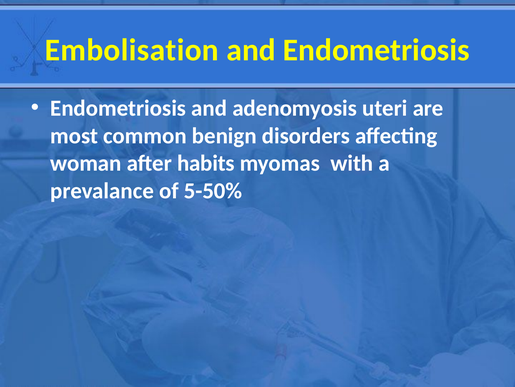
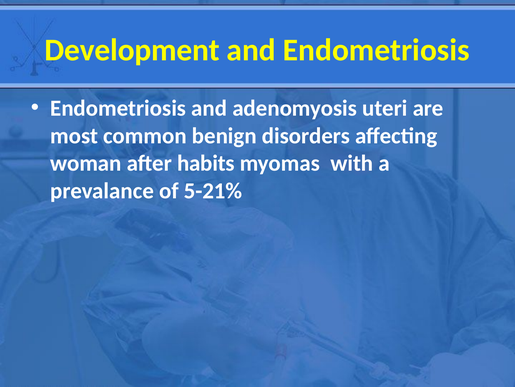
Embolisation: Embolisation -> Development (132, 50)
5-50%: 5-50% -> 5-21% (213, 190)
